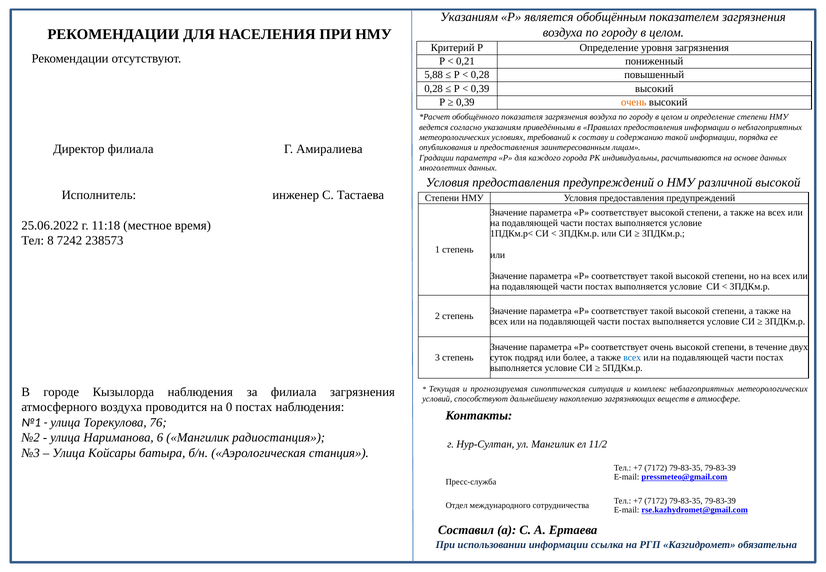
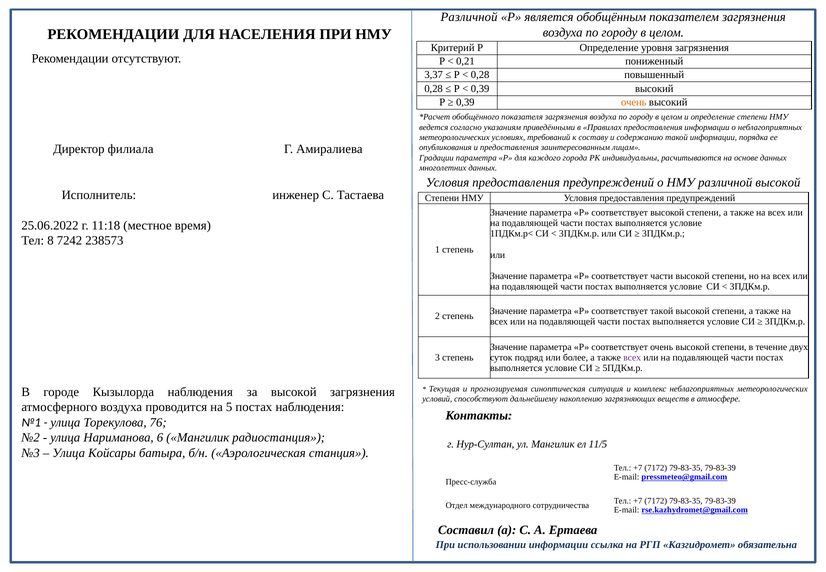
Указаниям: Указаниям -> Различной (469, 17)
5,88: 5,88 -> 3,37 (434, 75)
такой: такой -> части (662, 276)
всех colour: blue -> purple (632, 357)
за филиала: филиала -> высокой (294, 392)
0: 0 -> 5 (229, 407)
11/2: 11/2 -> 11/5 (598, 444)
